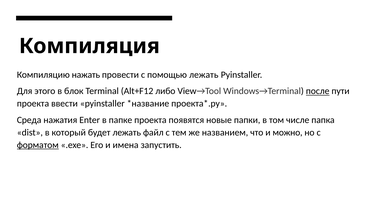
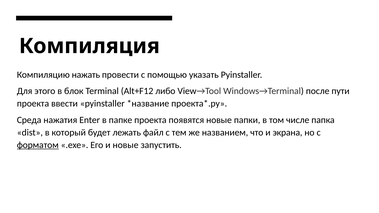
помощью лежать: лежать -> указать (204, 75)
после underline: present -> none (318, 91)
можно: можно -> экрана (288, 133)
и имена: имена -> новые (126, 145)
